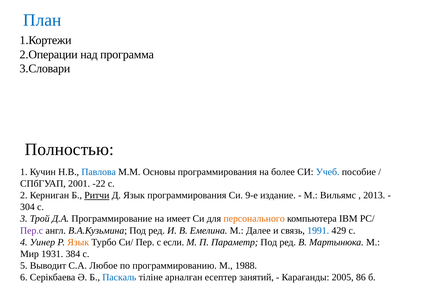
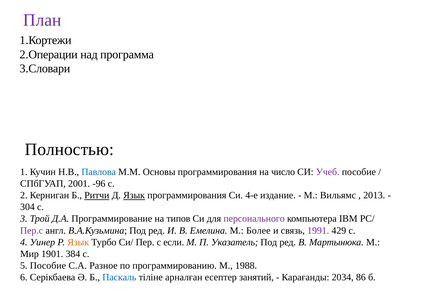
План colour: blue -> purple (42, 20)
более: более -> число (283, 172)
Учеб colour: blue -> purple (328, 172)
-22: -22 -> -96 (99, 184)
Язык underline: none -> present (134, 196)
9-е: 9-е -> 4-е (252, 196)
имеет: имеет -> типов (178, 219)
персонального colour: orange -> purple (254, 219)
Далее: Далее -> Более (258, 231)
1991 colour: blue -> purple (318, 231)
Параметр: Параметр -> Указатель (235, 242)
1931: 1931 -> 1901 (52, 254)
5 Выводит: Выводит -> Пособие (48, 266)
Любое: Любое -> Разное (103, 266)
2005: 2005 -> 2034 (343, 277)
